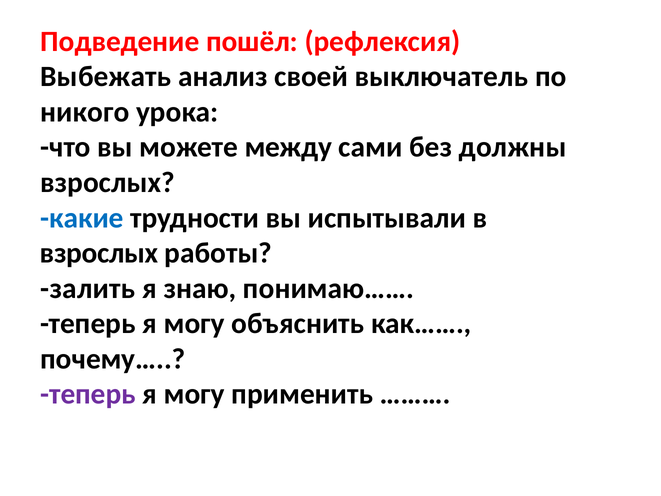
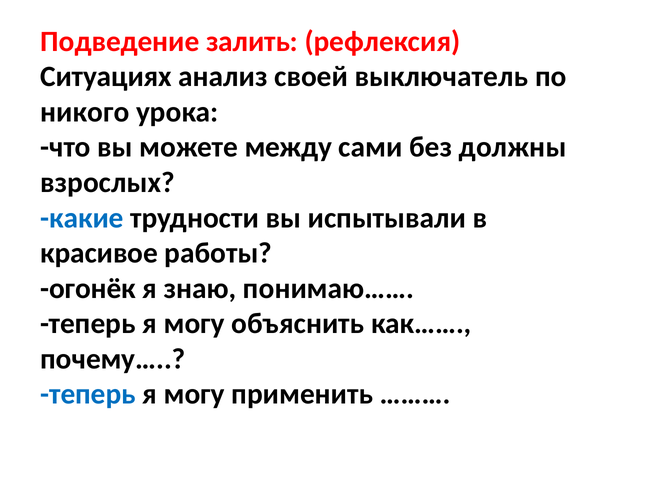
пошёл: пошёл -> залить (252, 41)
Выбежать: Выбежать -> Ситуациях (106, 77)
взрослых: взрослых -> красивое (99, 253)
залить: залить -> огонёк (88, 288)
теперь colour: purple -> blue (88, 394)
